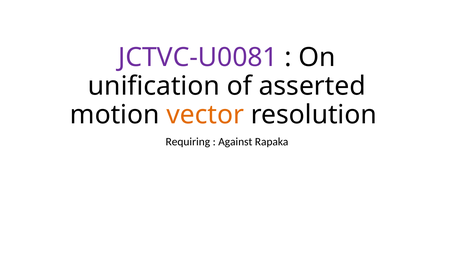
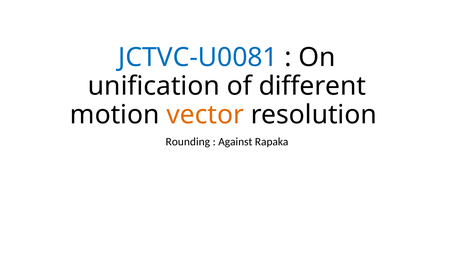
JCTVC-U0081 colour: purple -> blue (198, 58)
asserted: asserted -> different (312, 86)
Requiring: Requiring -> Rounding (188, 142)
